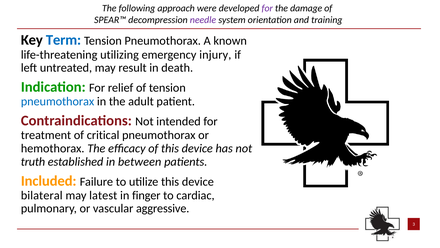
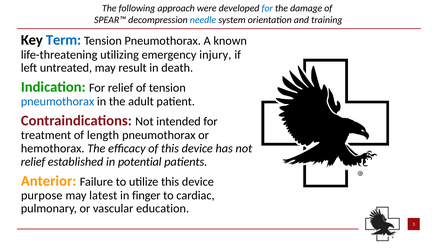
for colour: purple -> blue (267, 8)
needle colour: purple -> blue (203, 20)
critical: critical -> length (103, 135)
truth: truth -> relief (33, 161)
between: between -> potential (140, 161)
Included: Included -> Anterior (49, 180)
bilateral: bilateral -> purpose (42, 195)
aggressive: aggressive -> education (163, 208)
